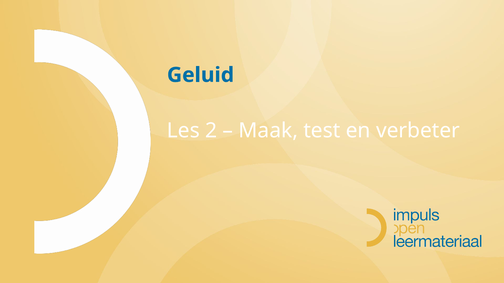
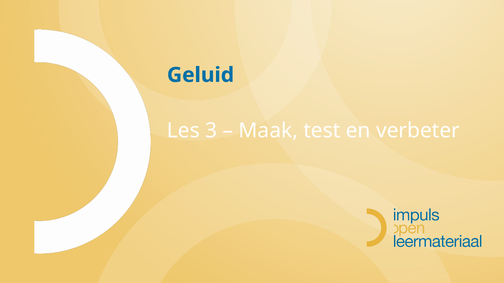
2: 2 -> 3 (211, 131)
